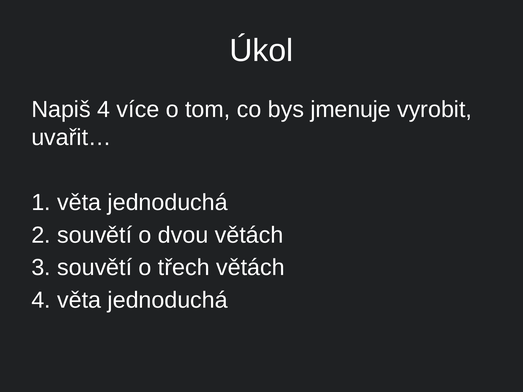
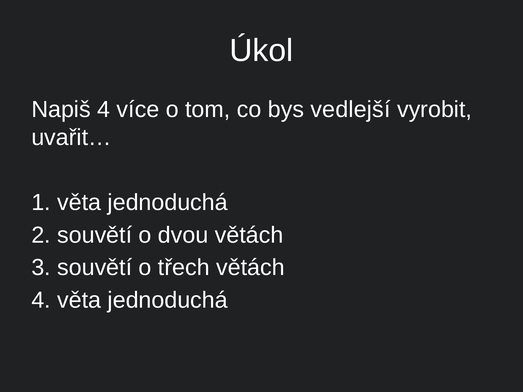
jmenuje: jmenuje -> vedlejší (350, 110)
